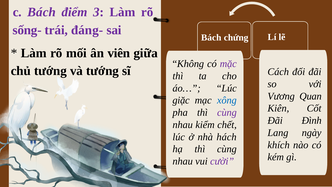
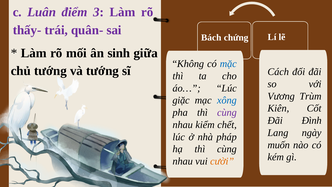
c Bách: Bách -> Luân (42, 12)
sống-: sống- -> thấy- (27, 30)
đáng-: đáng- -> quân- (87, 30)
viên: viên -> sinh (119, 53)
mặc colour: purple -> blue (228, 64)
Quan: Quan -> Trùm (310, 96)
hách: hách -> pháp (227, 137)
khích: khích -> muốn (279, 145)
cười colour: purple -> orange (222, 161)
